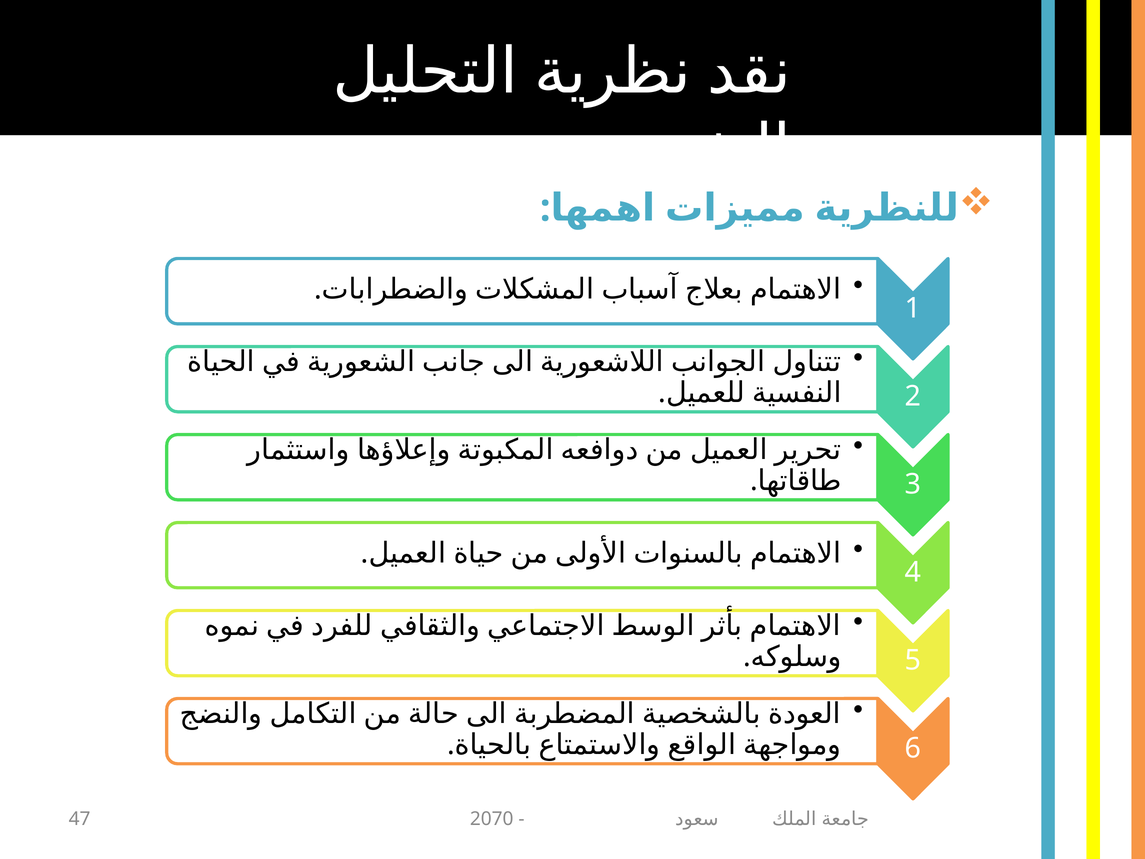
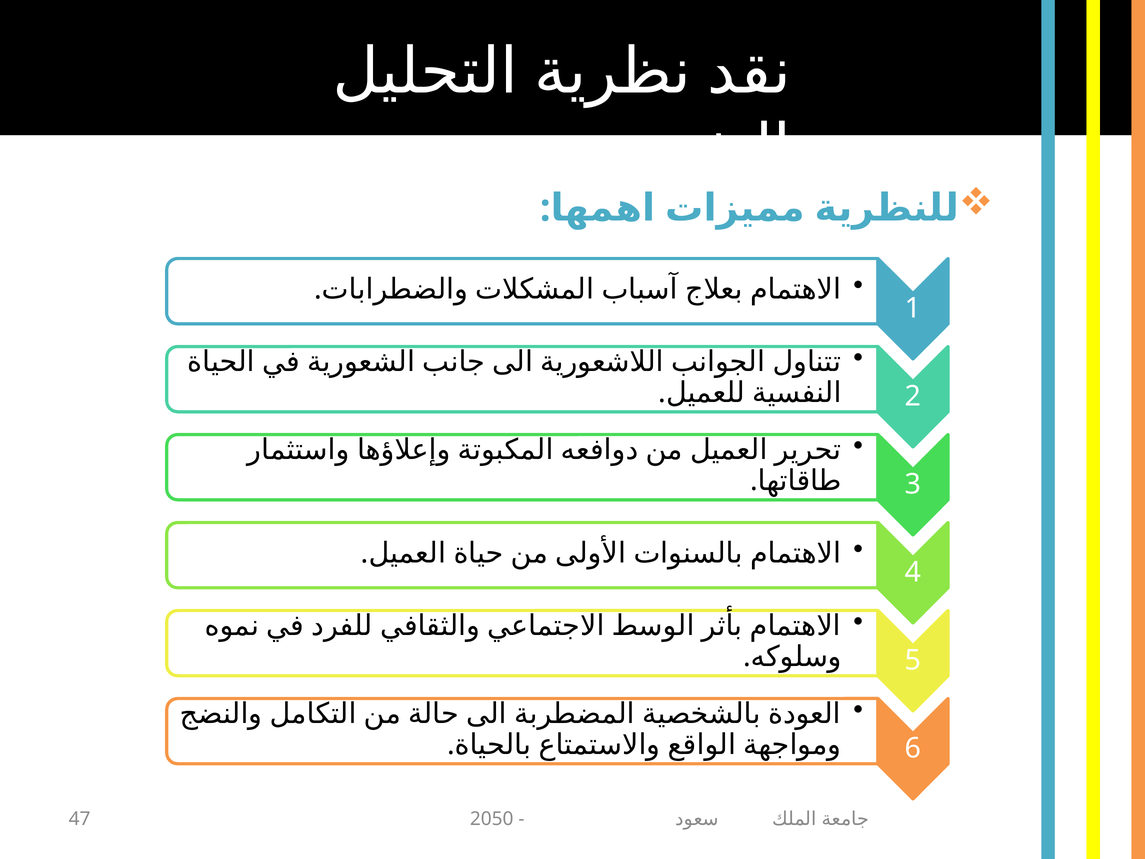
2070: 2070 -> 2050 (492, 819)
